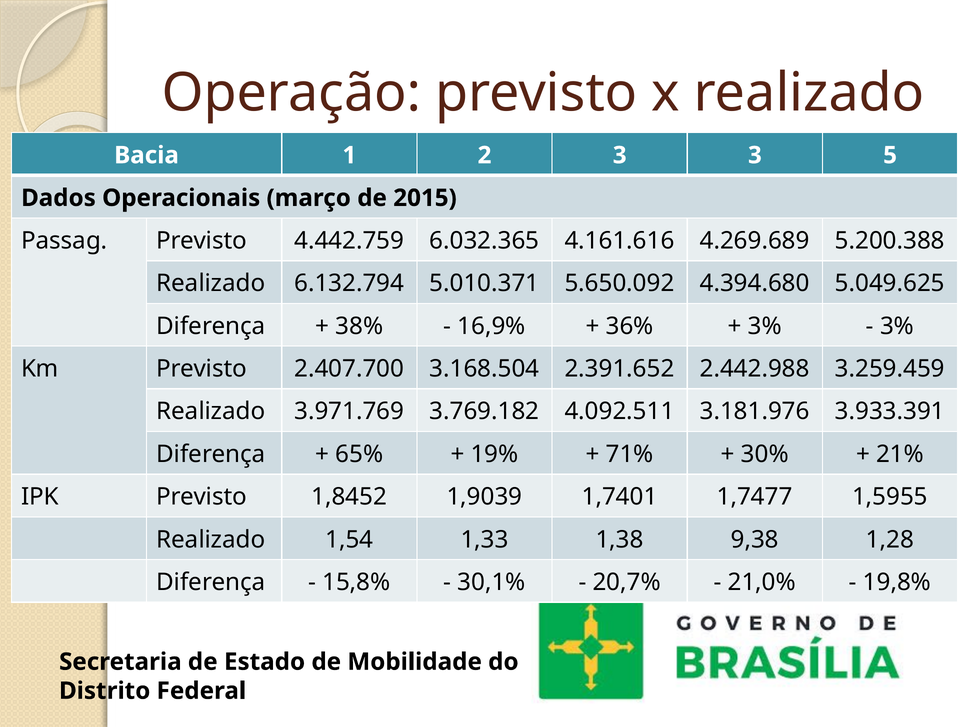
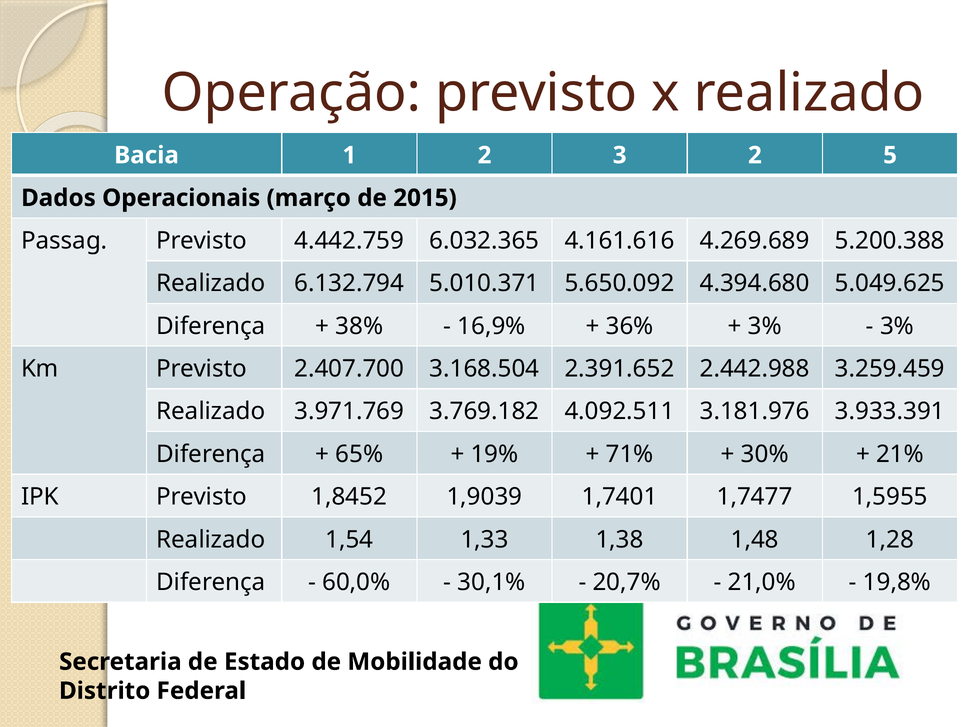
3 3: 3 -> 2 (755, 155)
9,38: 9,38 -> 1,48 (755, 539)
15,8%: 15,8% -> 60,0% (356, 582)
